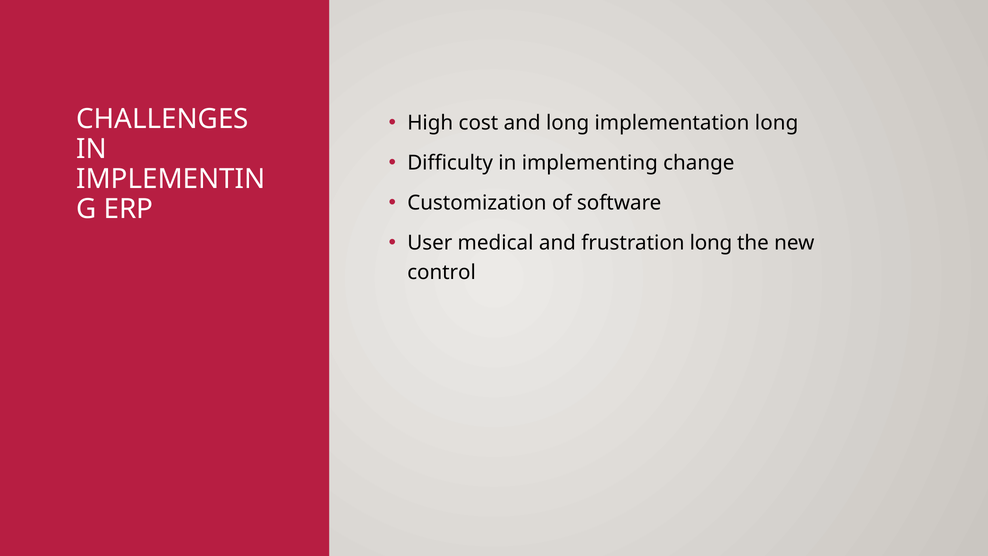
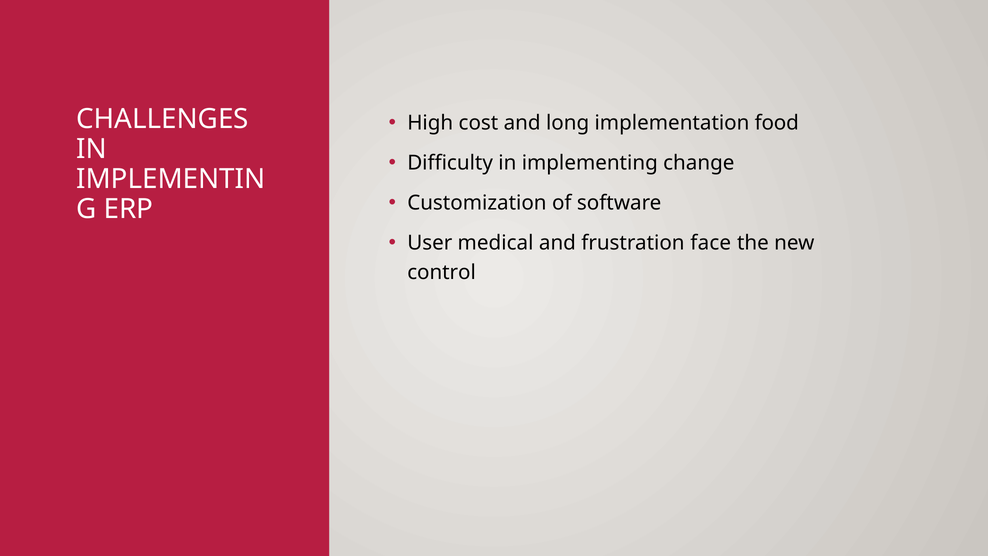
implementation long: long -> food (777, 123)
frustration long: long -> face (711, 243)
